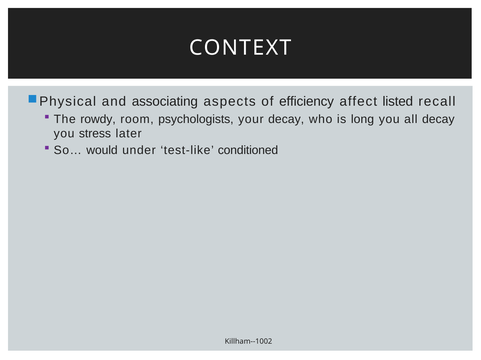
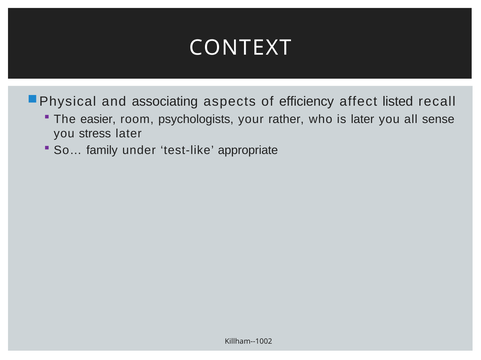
rowdy: rowdy -> easier (98, 119)
your decay: decay -> rather (286, 119)
is long: long -> later (363, 119)
all decay: decay -> sense (438, 119)
would: would -> family (102, 151)
conditioned: conditioned -> appropriate (248, 151)
